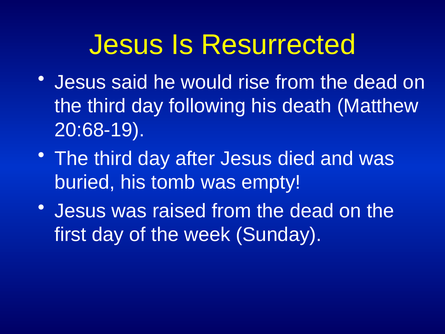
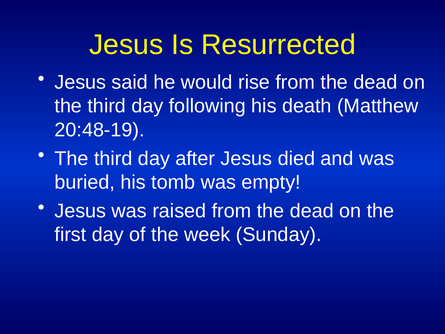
20:68-19: 20:68-19 -> 20:48-19 (100, 130)
